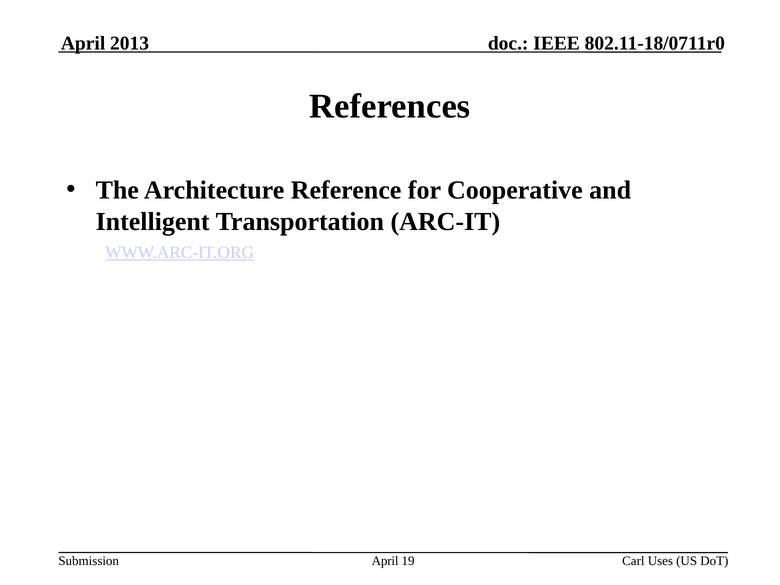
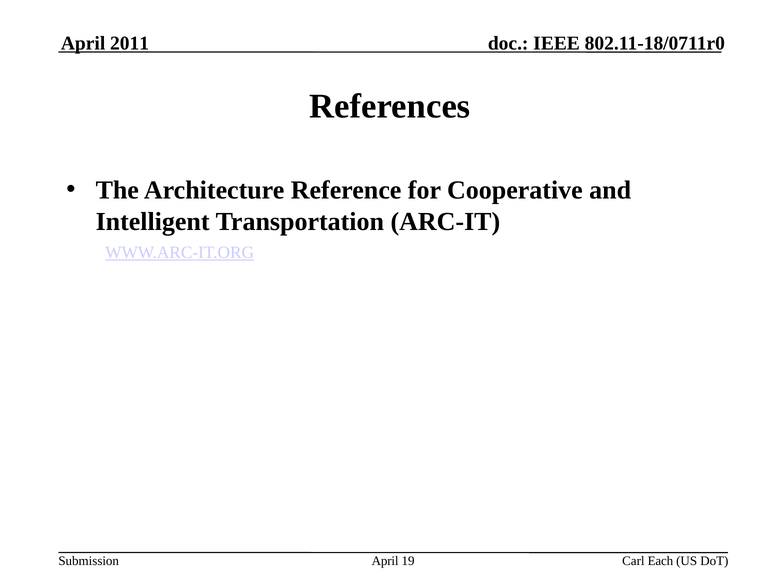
2013: 2013 -> 2011 (130, 43)
Uses: Uses -> Each (660, 561)
